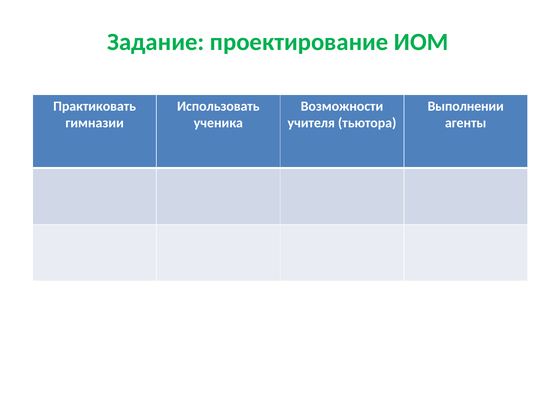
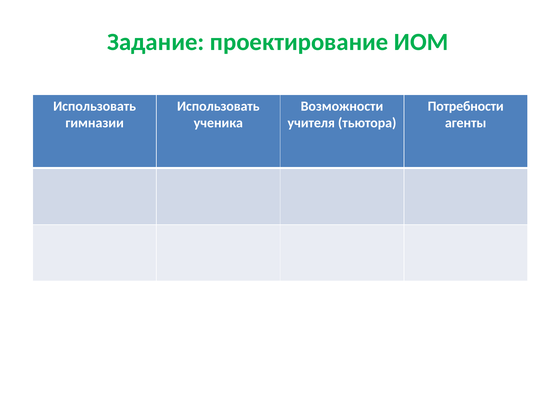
Практиковать: Практиковать -> Использовать (95, 106)
Выполнении: Выполнении -> Потребности (466, 106)
